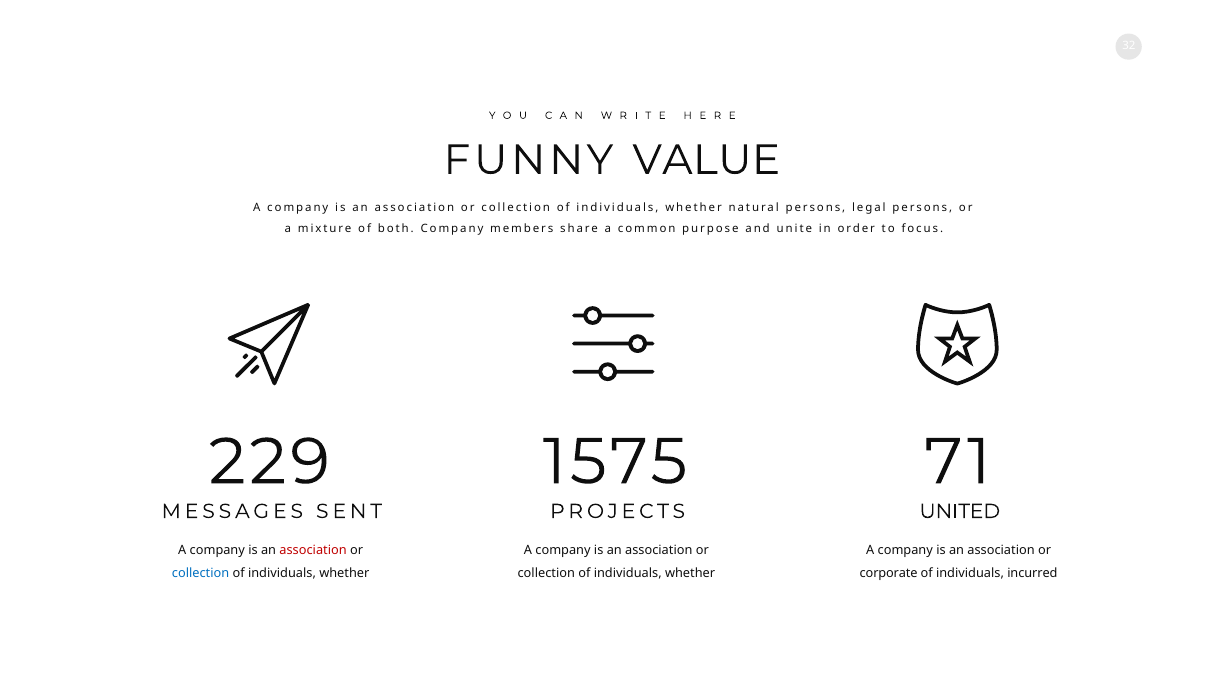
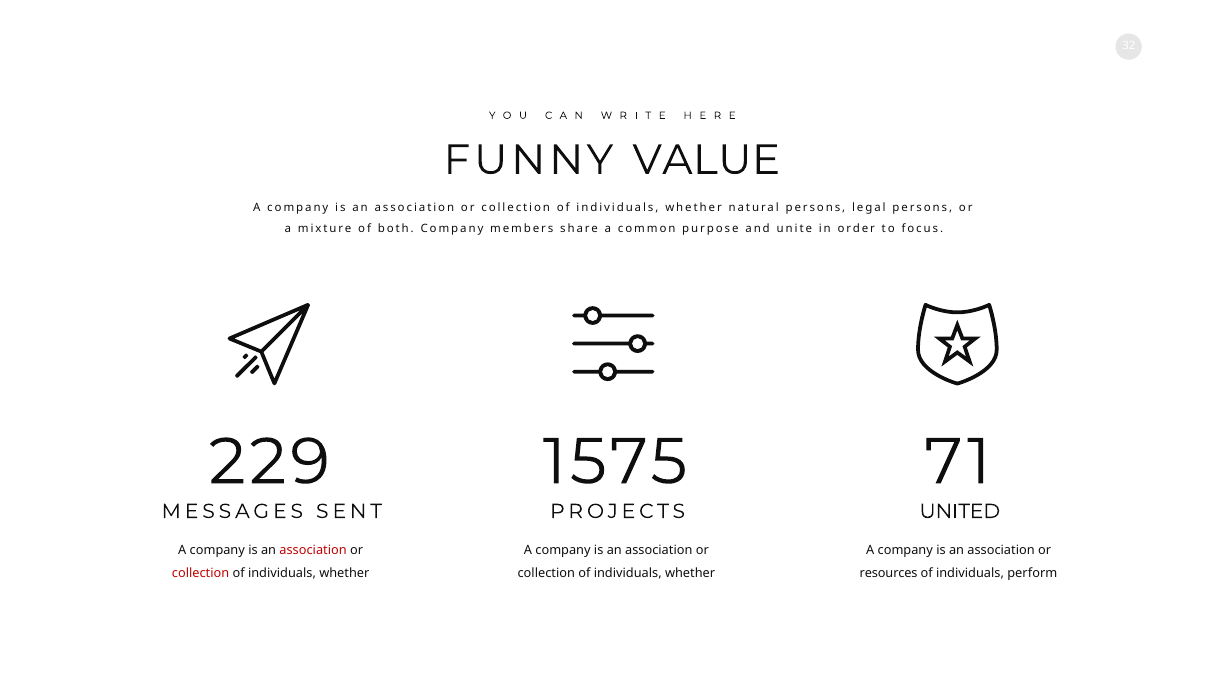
collection colour: blue -> red (201, 573)
corporate: corporate -> resources (889, 573)
incurred: incurred -> perform (1032, 573)
